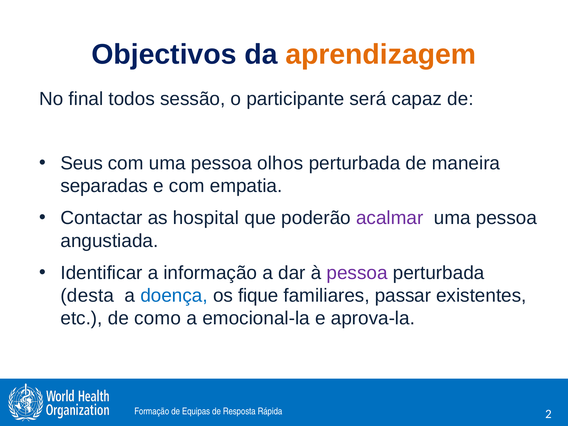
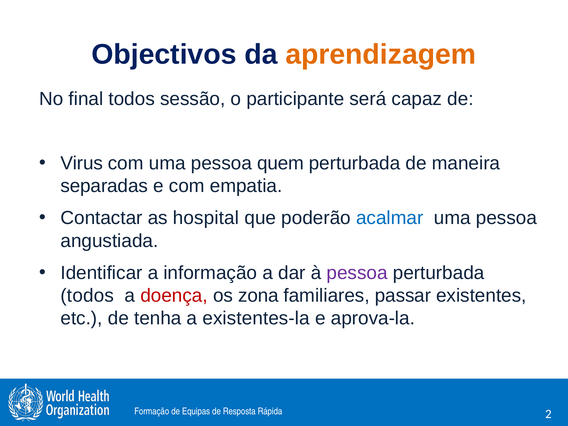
Seus: Seus -> Virus (82, 163)
olhos: olhos -> quem (280, 163)
acalmar colour: purple -> blue (390, 218)
desta: desta -> todos (87, 296)
doença colour: blue -> red (174, 296)
fique: fique -> zona (258, 296)
como: como -> tenha (158, 318)
emocional-la: emocional-la -> existentes-la (256, 318)
